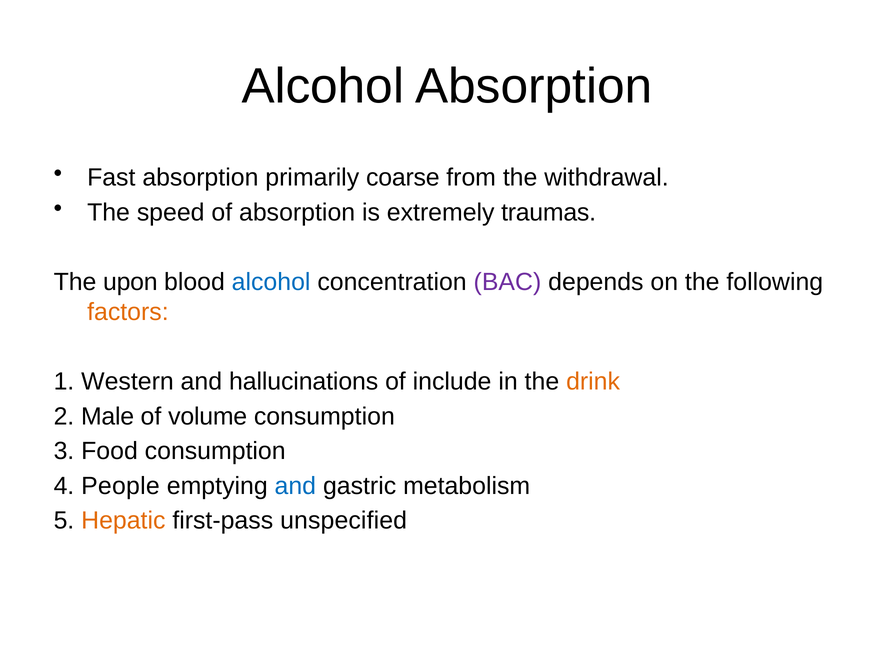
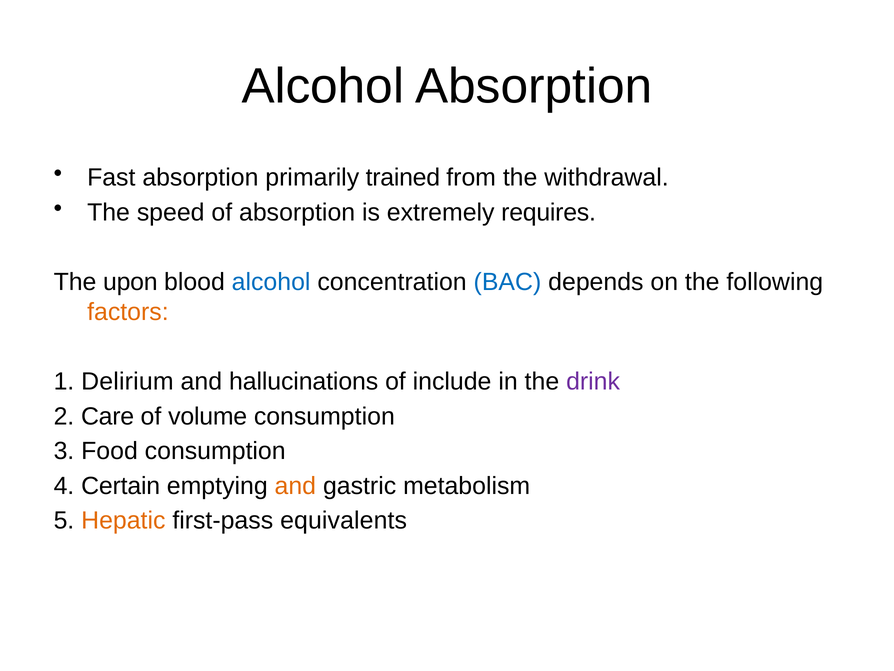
coarse: coarse -> trained (403, 178)
traumas: traumas -> requires (549, 212)
BAC colour: purple -> blue (507, 282)
Western: Western -> Delirium (127, 381)
drink colour: orange -> purple (593, 381)
Male: Male -> Care (108, 416)
People: People -> Certain (121, 486)
and colour: blue -> orange (295, 486)
unspecified: unspecified -> equivalents (344, 520)
